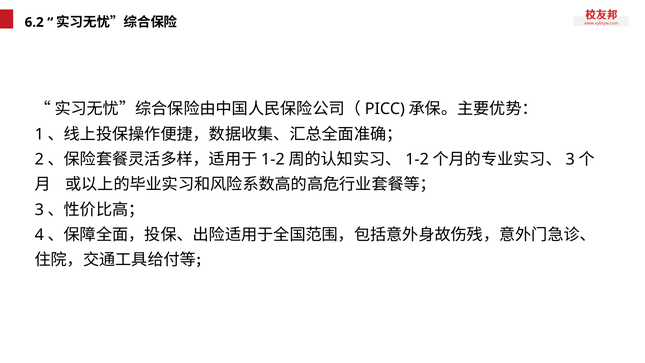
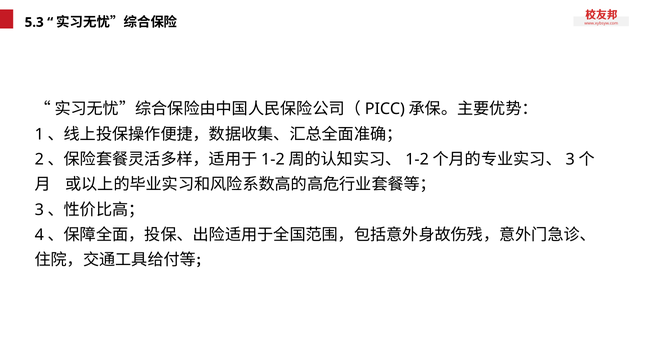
6.2: 6.2 -> 5.3 (34, 22)
